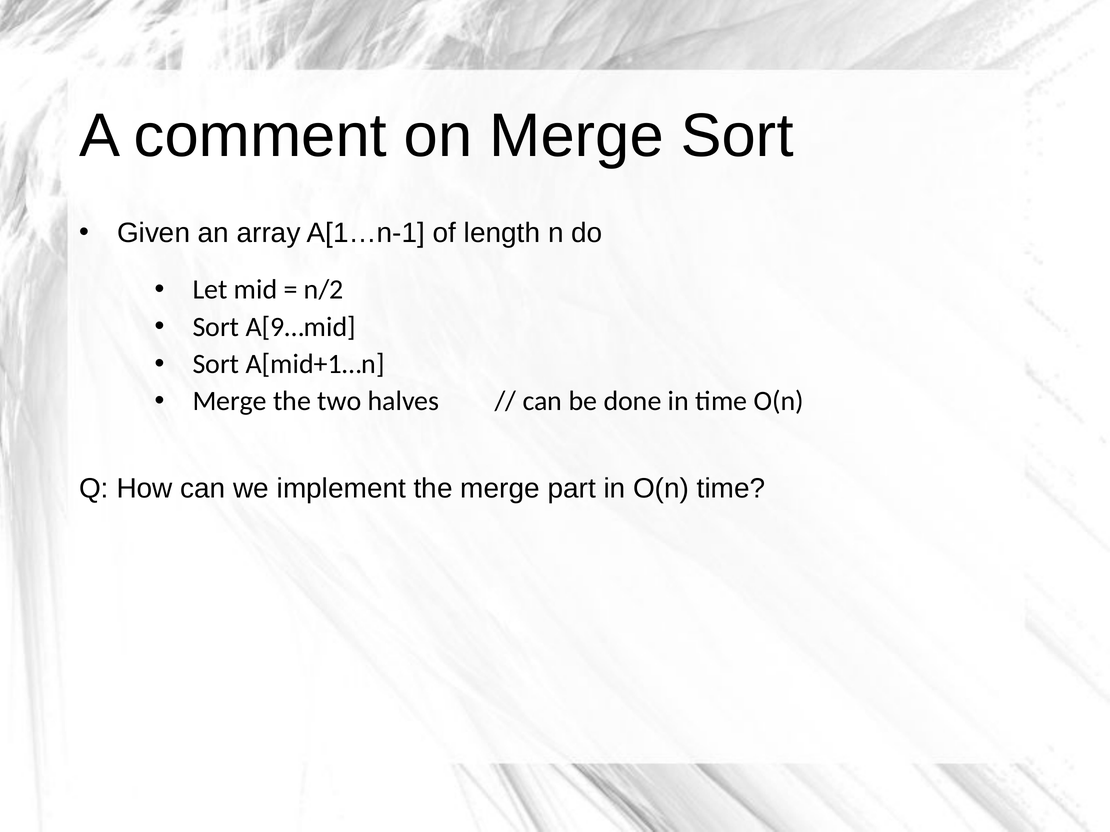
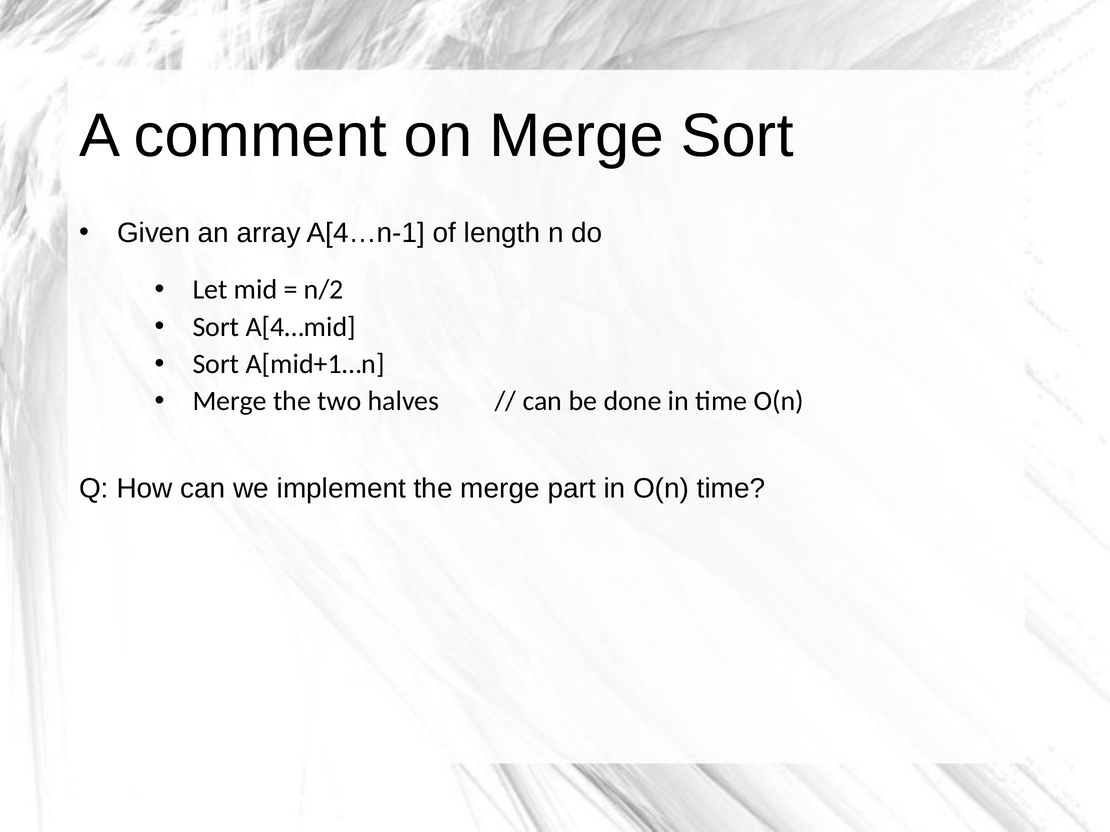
A[1…n-1: A[1…n-1 -> A[4…n-1 (366, 233)
A[9…mid: A[9…mid -> A[4…mid (301, 327)
